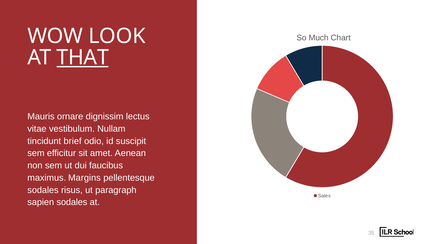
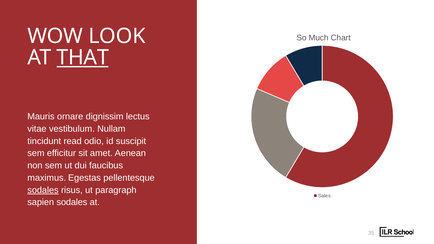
brief: brief -> read (73, 141)
Margins: Margins -> Egestas (84, 178)
sodales underline: none -> present (43, 190)
